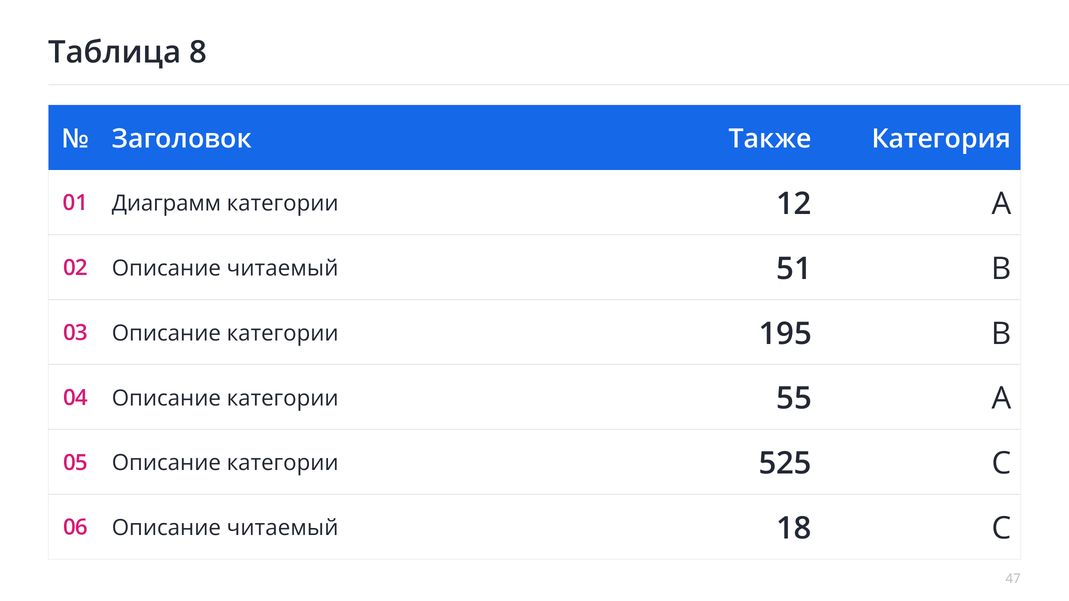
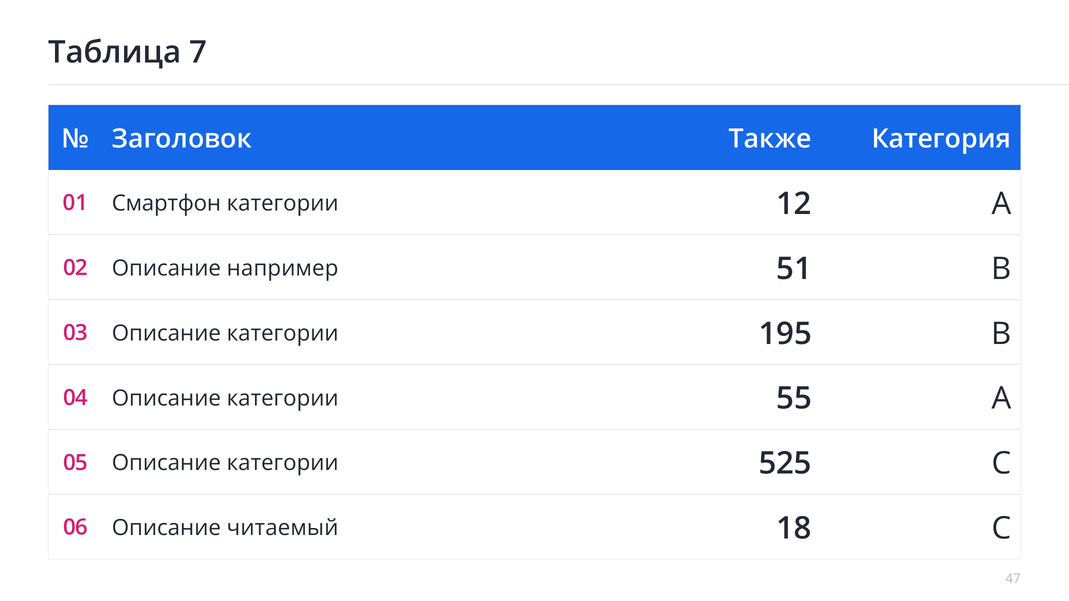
8: 8 -> 7 (198, 52)
Диаграмм: Диаграмм -> Смартфон (166, 204)
02 Описание читаемый: читаемый -> например (283, 269)
